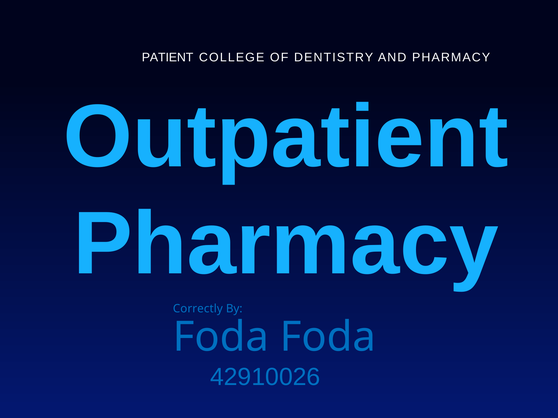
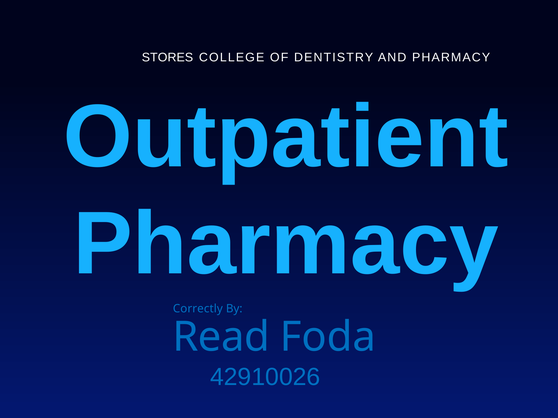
PATIENT: PATIENT -> STORES (167, 58)
Foda: Foda -> Read (221, 337)
